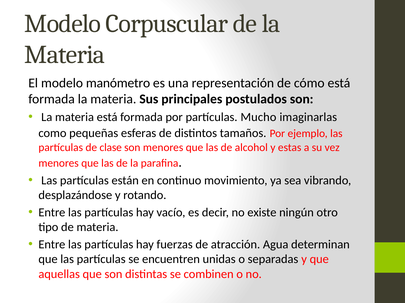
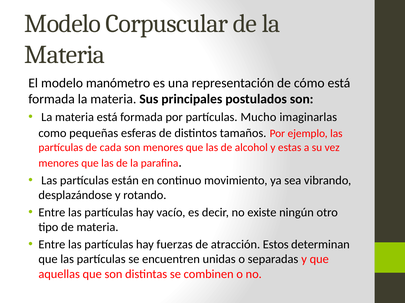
clase: clase -> cada (111, 148)
Agua: Agua -> Estos (276, 245)
